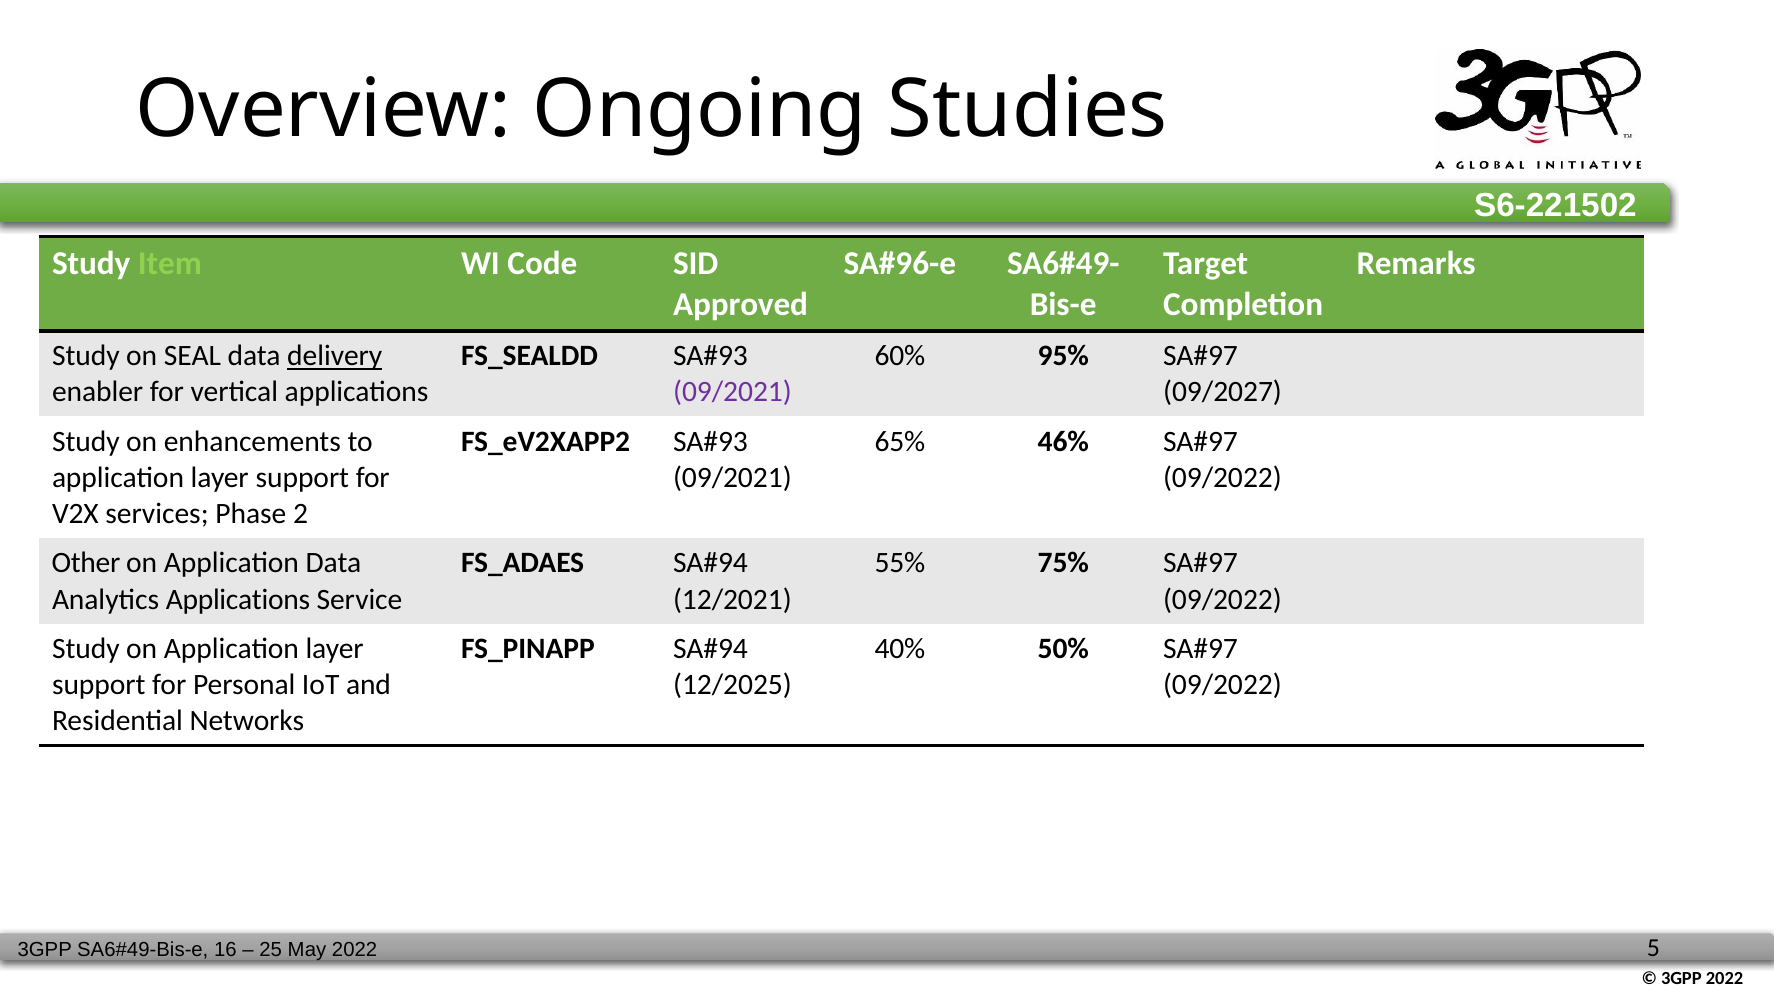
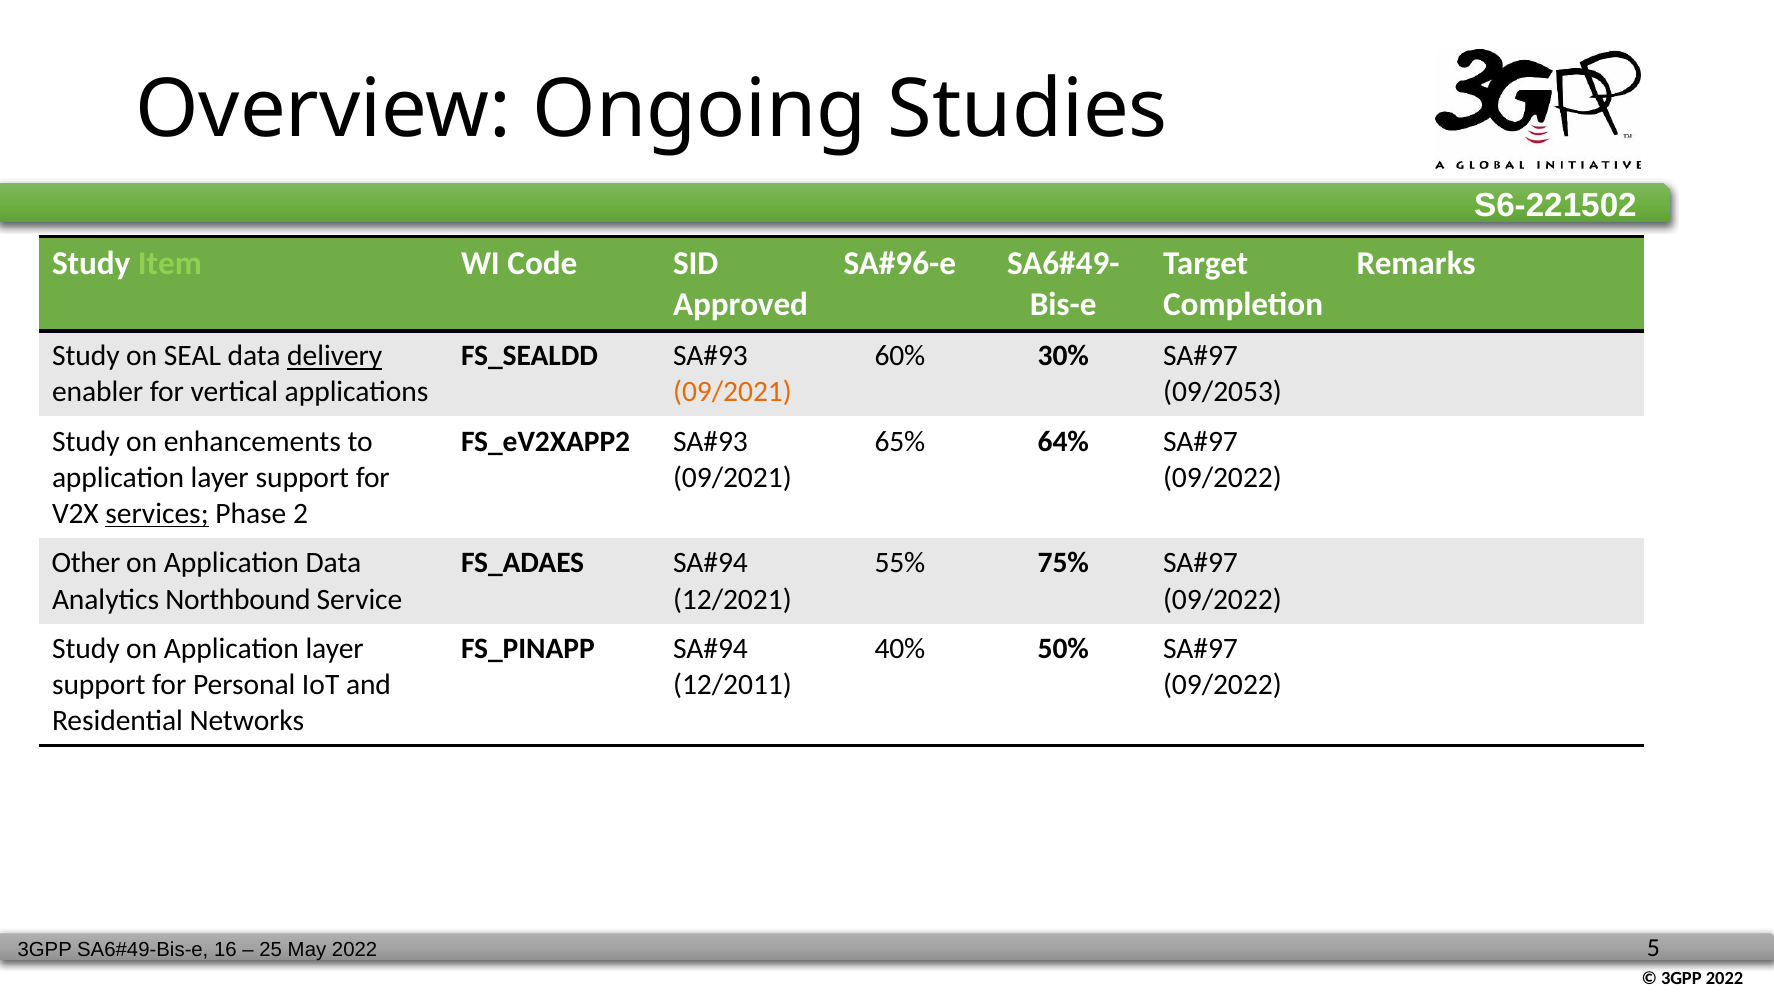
95%: 95% -> 30% (1063, 356)
09/2021 colour: purple -> orange (732, 392)
09/2027: 09/2027 -> 09/2053 (1223, 392)
46%: 46% -> 64% (1063, 441)
services underline: none -> present (157, 514)
Analytics Applications: Applications -> Northbound (238, 599)
12/2025: 12/2025 -> 12/2011 (732, 685)
